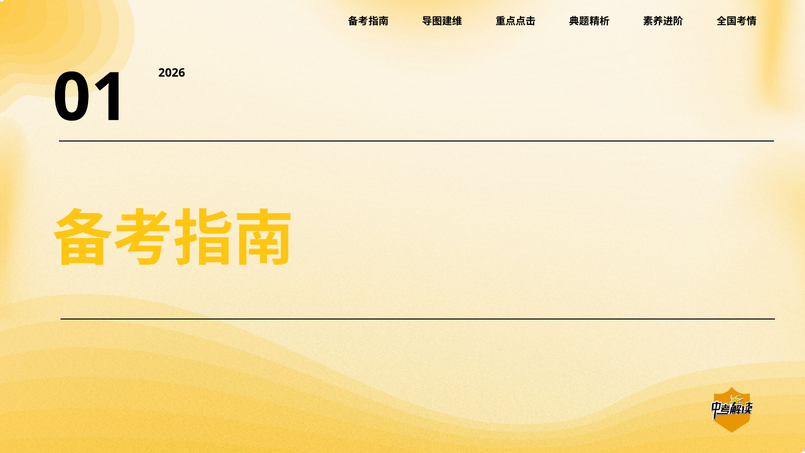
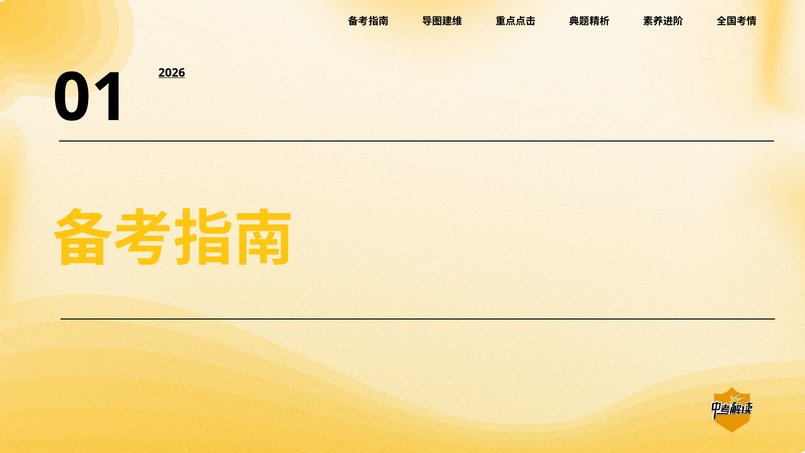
2026 underline: none -> present (172, 73)
